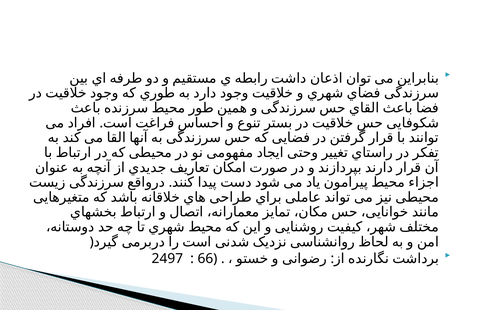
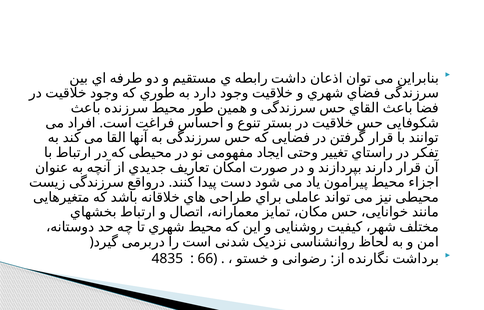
2497: 2497 -> 4835 (167, 259)
